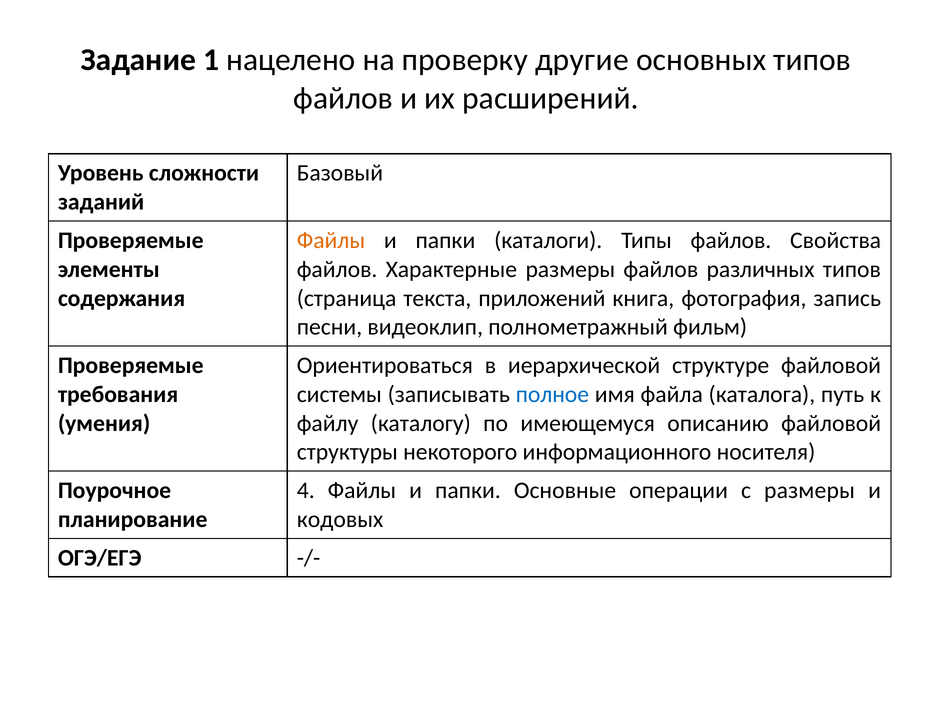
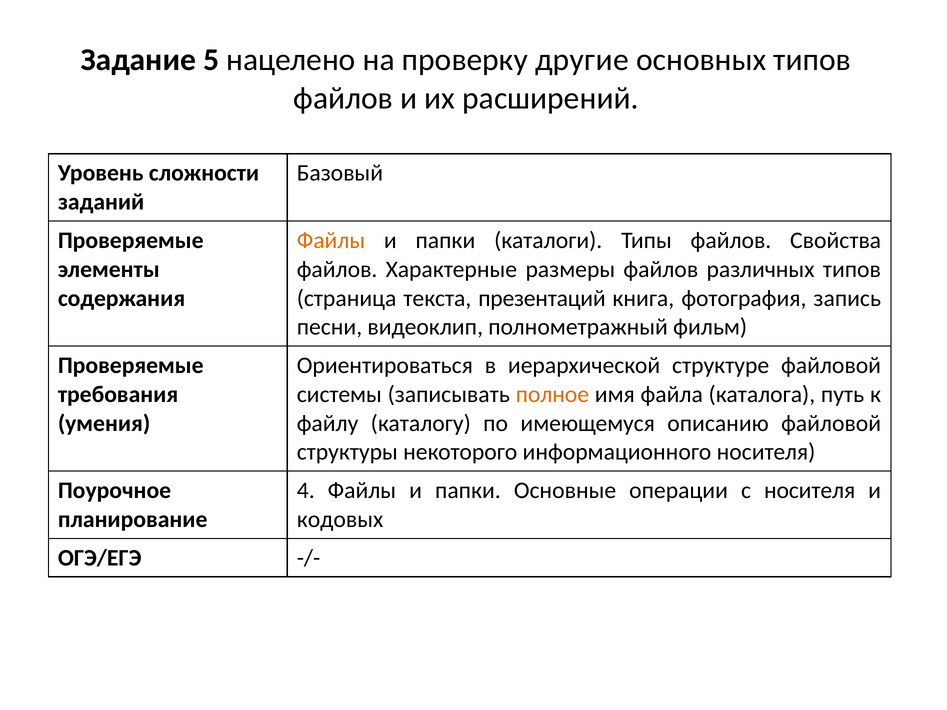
1: 1 -> 5 (211, 60)
приложений: приложений -> презентаций (542, 298)
полное colour: blue -> orange (552, 395)
с размеры: размеры -> носителя (810, 491)
